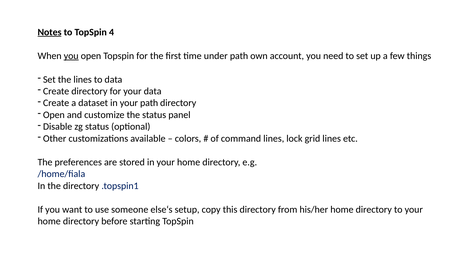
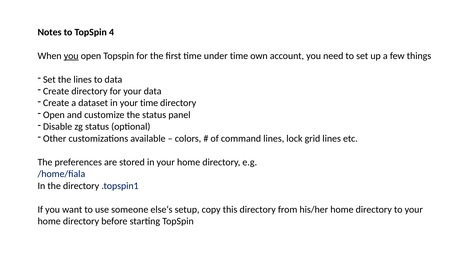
Notes underline: present -> none (50, 32)
under path: path -> time (239, 56)
your path: path -> time (149, 103)
